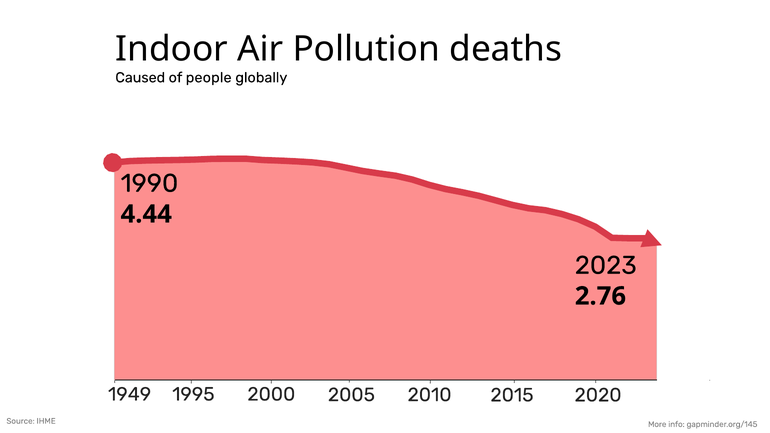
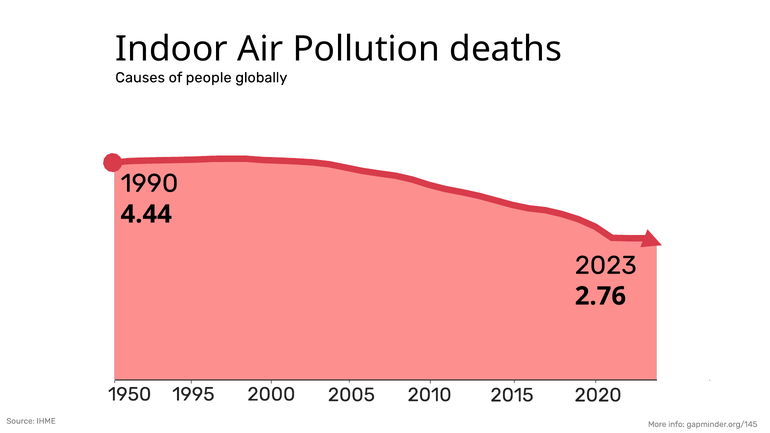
Caused: Caused -> Causes (140, 78)
1949: 1949 -> 1950 (130, 394)
